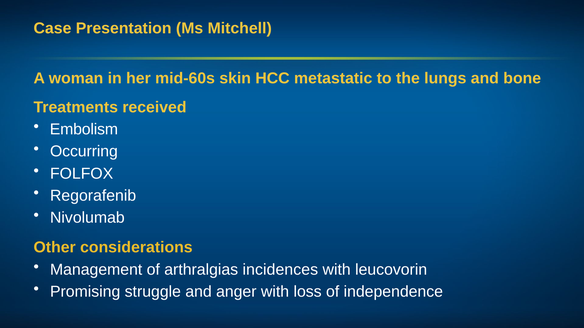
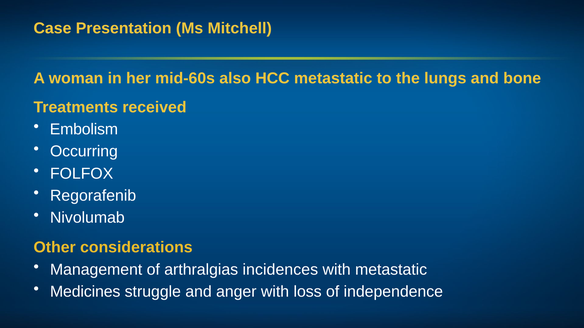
skin: skin -> also (235, 78)
with leucovorin: leucovorin -> metastatic (391, 270)
Promising: Promising -> Medicines (85, 292)
